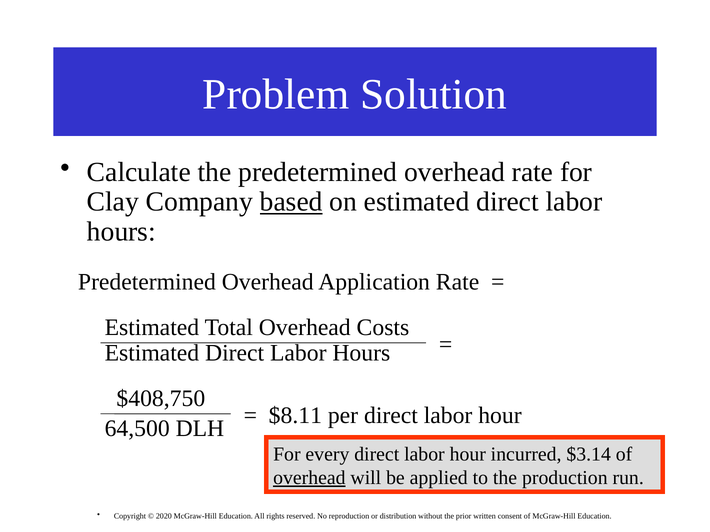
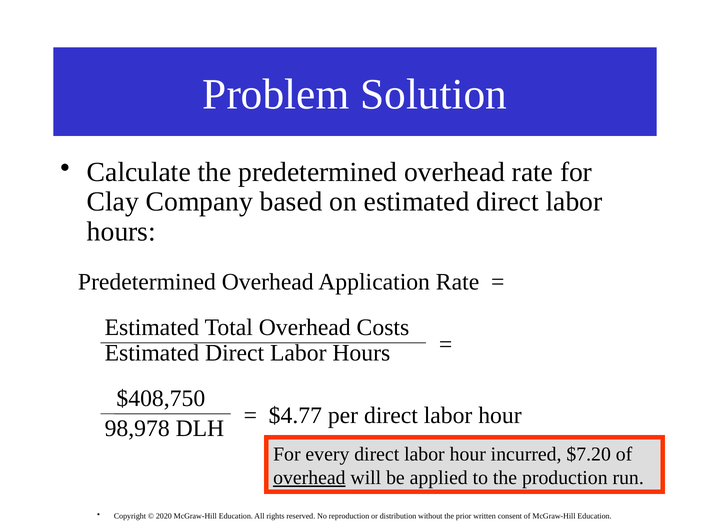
based underline: present -> none (291, 202)
$8.11: $8.11 -> $4.77 (295, 416)
64,500: 64,500 -> 98,978 (137, 429)
$3.14: $3.14 -> $7.20 (589, 455)
